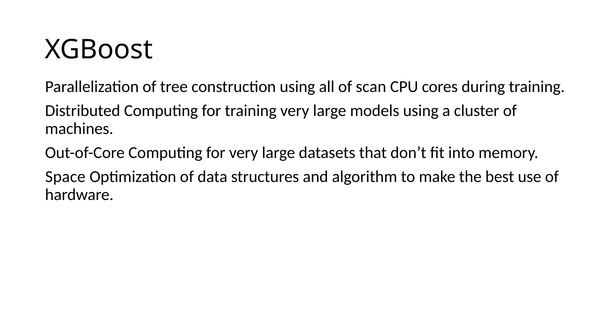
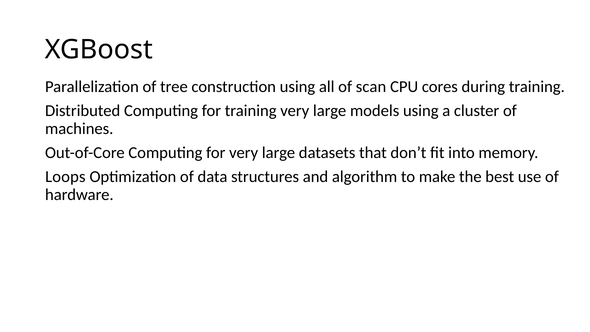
Space: Space -> Loops (65, 177)
